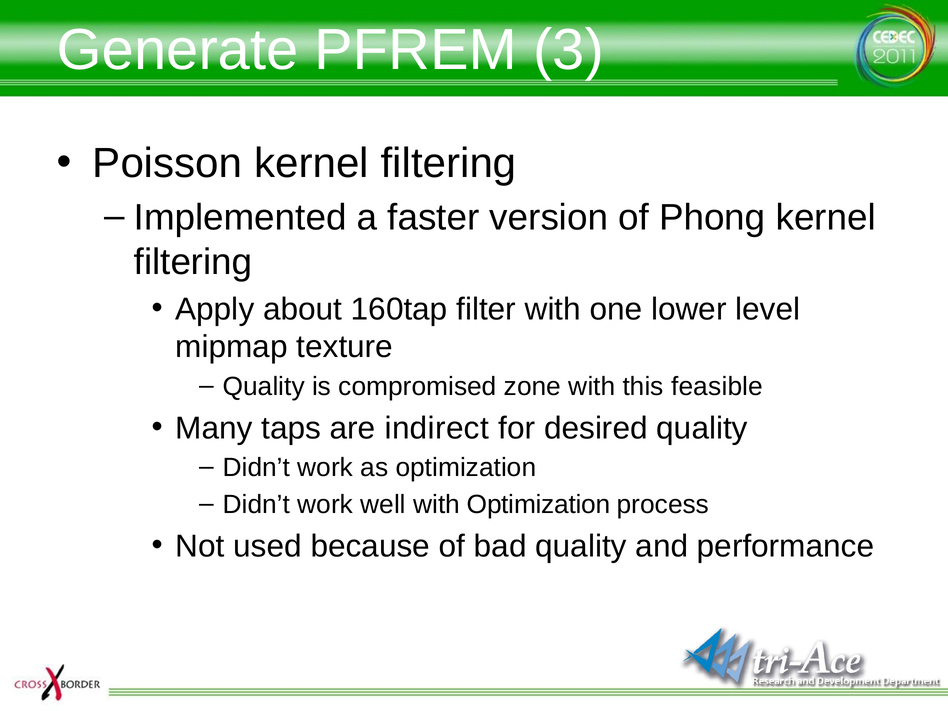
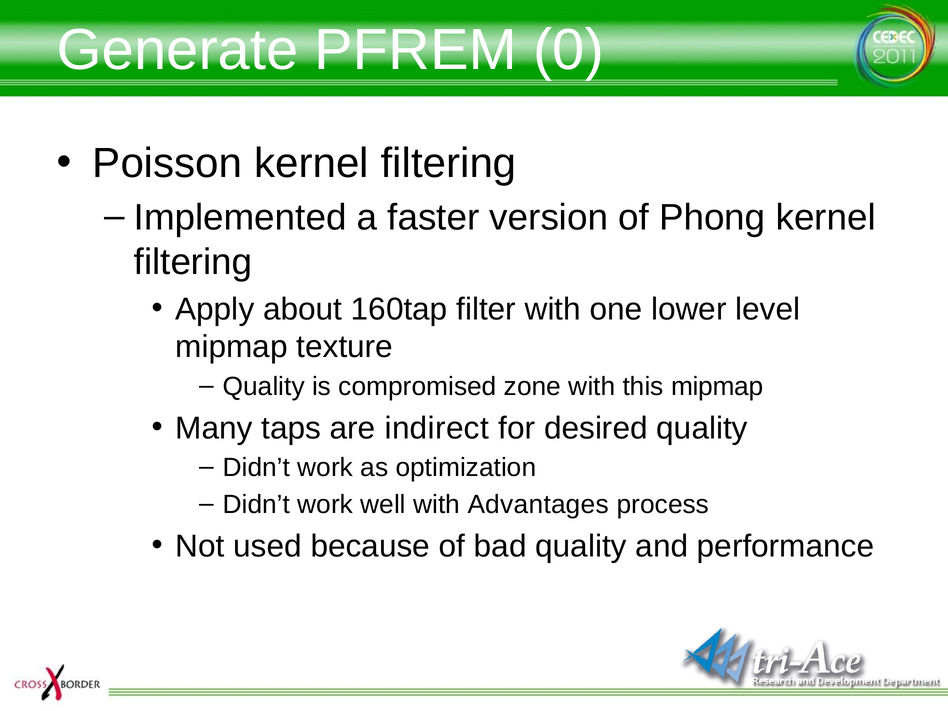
3: 3 -> 0 (568, 50)
this feasible: feasible -> mipmap (717, 387)
with Optimization: Optimization -> Advantages (538, 505)
